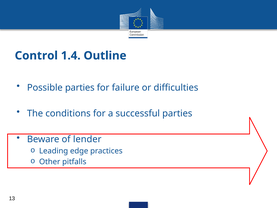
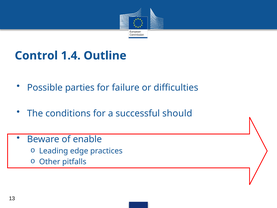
successful parties: parties -> should (177, 113)
lender: lender -> enable (87, 139)
